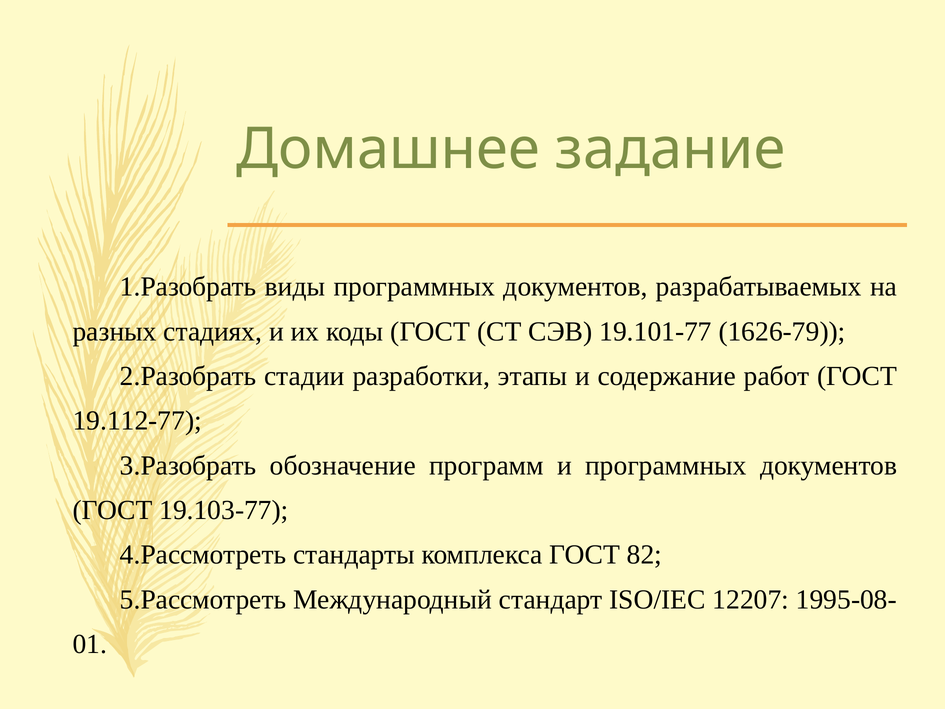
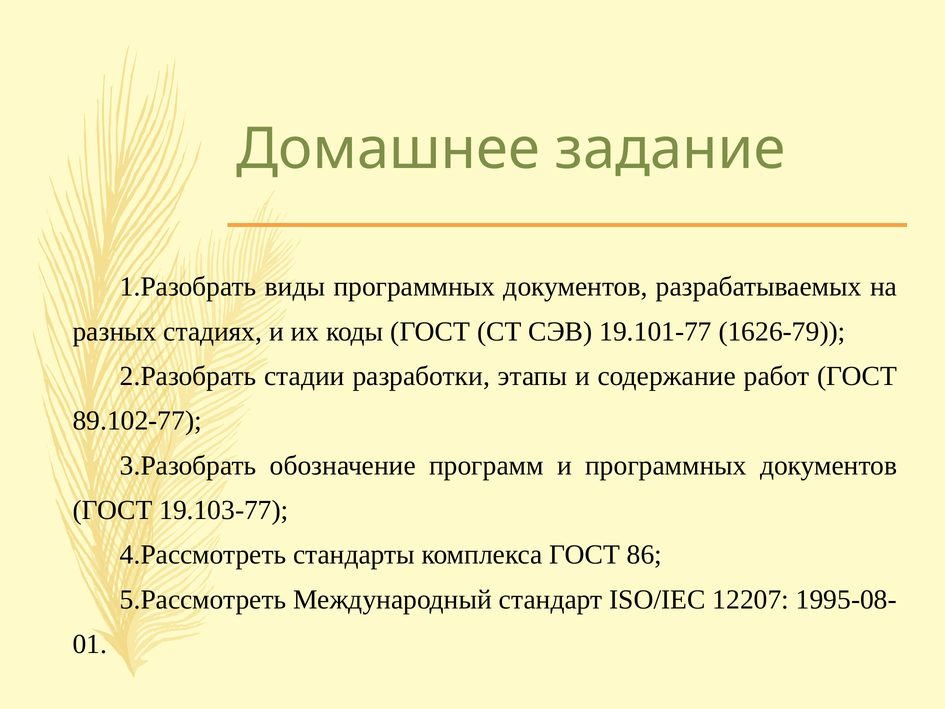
19.112-77: 19.112-77 -> 89.102-77 (137, 421)
82: 82 -> 86 (644, 555)
